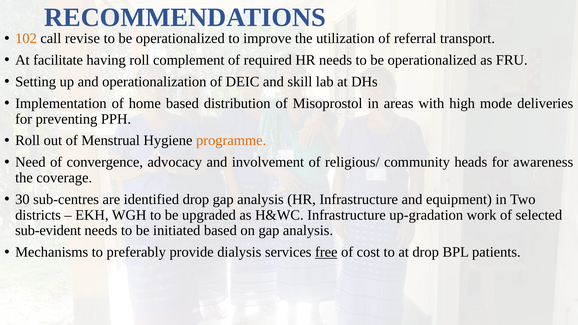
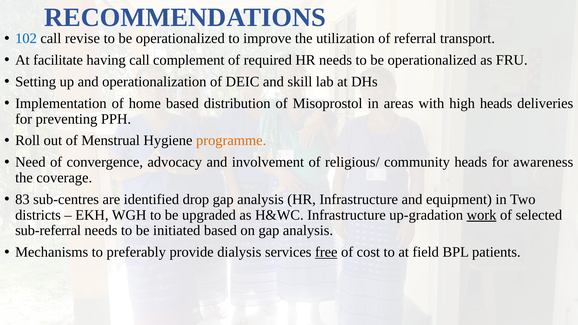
102 colour: orange -> blue (26, 38)
having roll: roll -> call (140, 60)
high mode: mode -> heads (496, 103)
30: 30 -> 83 (22, 199)
work underline: none -> present (482, 215)
sub-evident: sub-evident -> sub-referral (48, 231)
at drop: drop -> field (426, 252)
